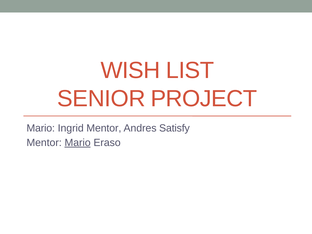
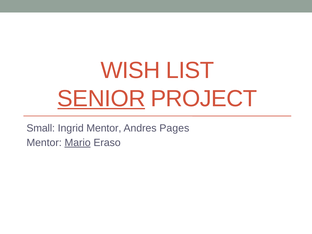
SENIOR underline: none -> present (101, 99)
Mario: Mario -> Small (41, 128)
Satisfy: Satisfy -> Pages (174, 128)
